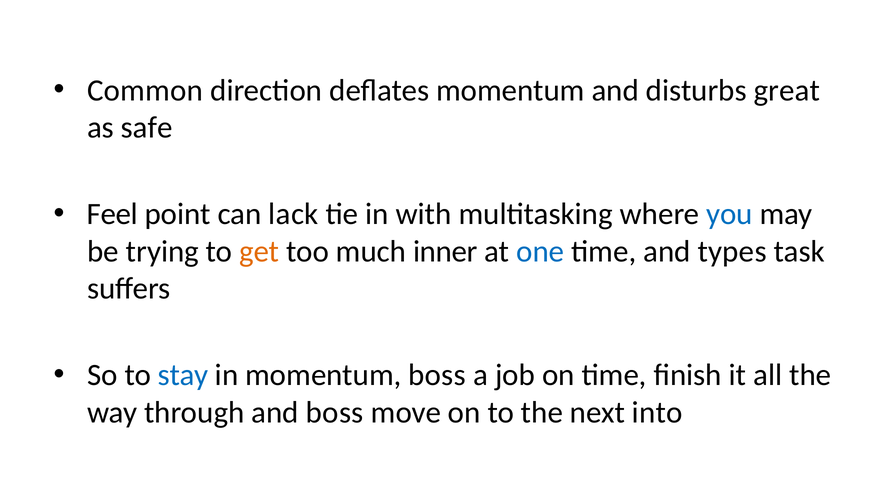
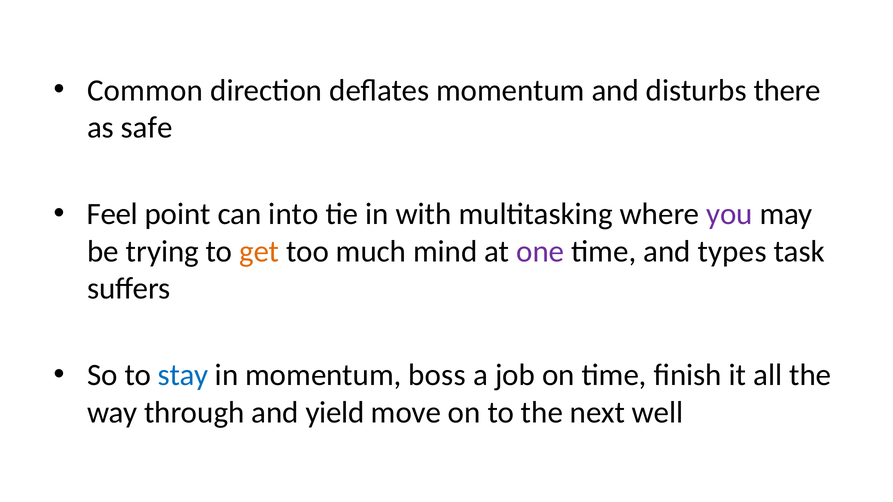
great: great -> there (787, 90)
lack: lack -> into (294, 214)
you colour: blue -> purple (729, 214)
inner: inner -> mind (445, 252)
one colour: blue -> purple (540, 252)
and boss: boss -> yield (335, 413)
into: into -> well (658, 413)
